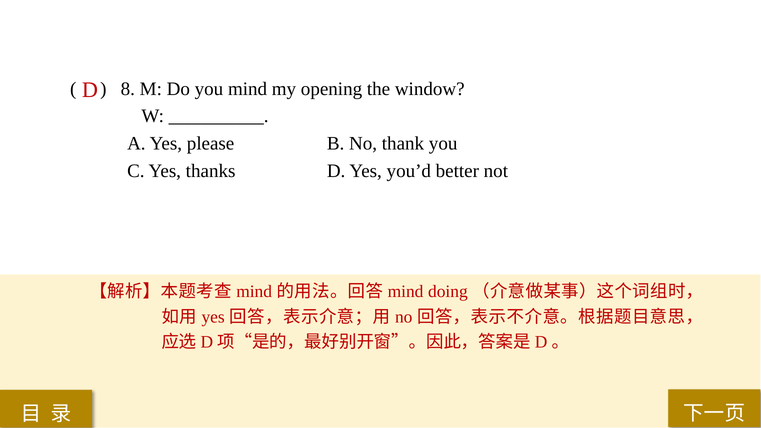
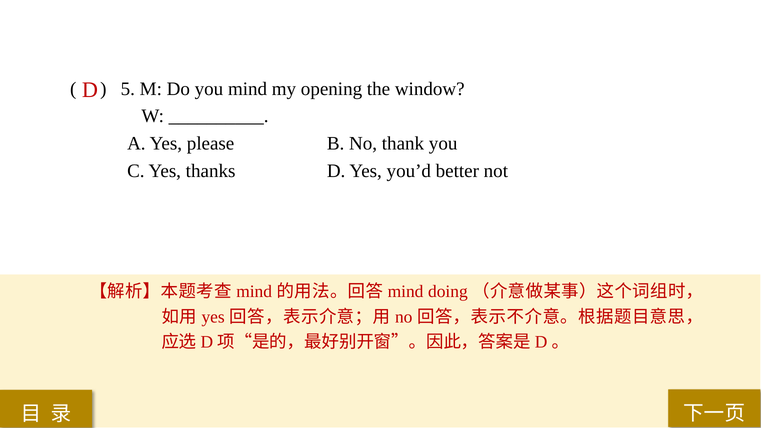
8: 8 -> 5 (128, 89)
